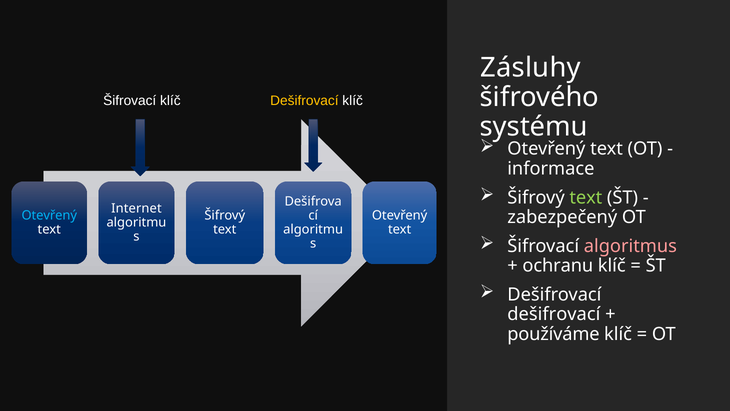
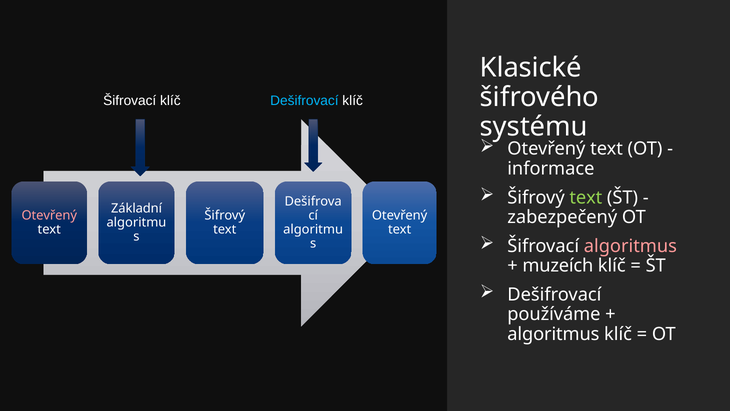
Zásluhy: Zásluhy -> Klasické (531, 68)
Dešifrovací colour: yellow -> light blue (304, 101)
Internet: Internet -> Základní (137, 208)
Otevřený colour: light blue -> pink (49, 215)
ochranu: ochranu -> muzeích (558, 266)
dešifrovací: dešifrovací -> používáme (554, 314)
používáme: používáme -> algoritmus (553, 334)
